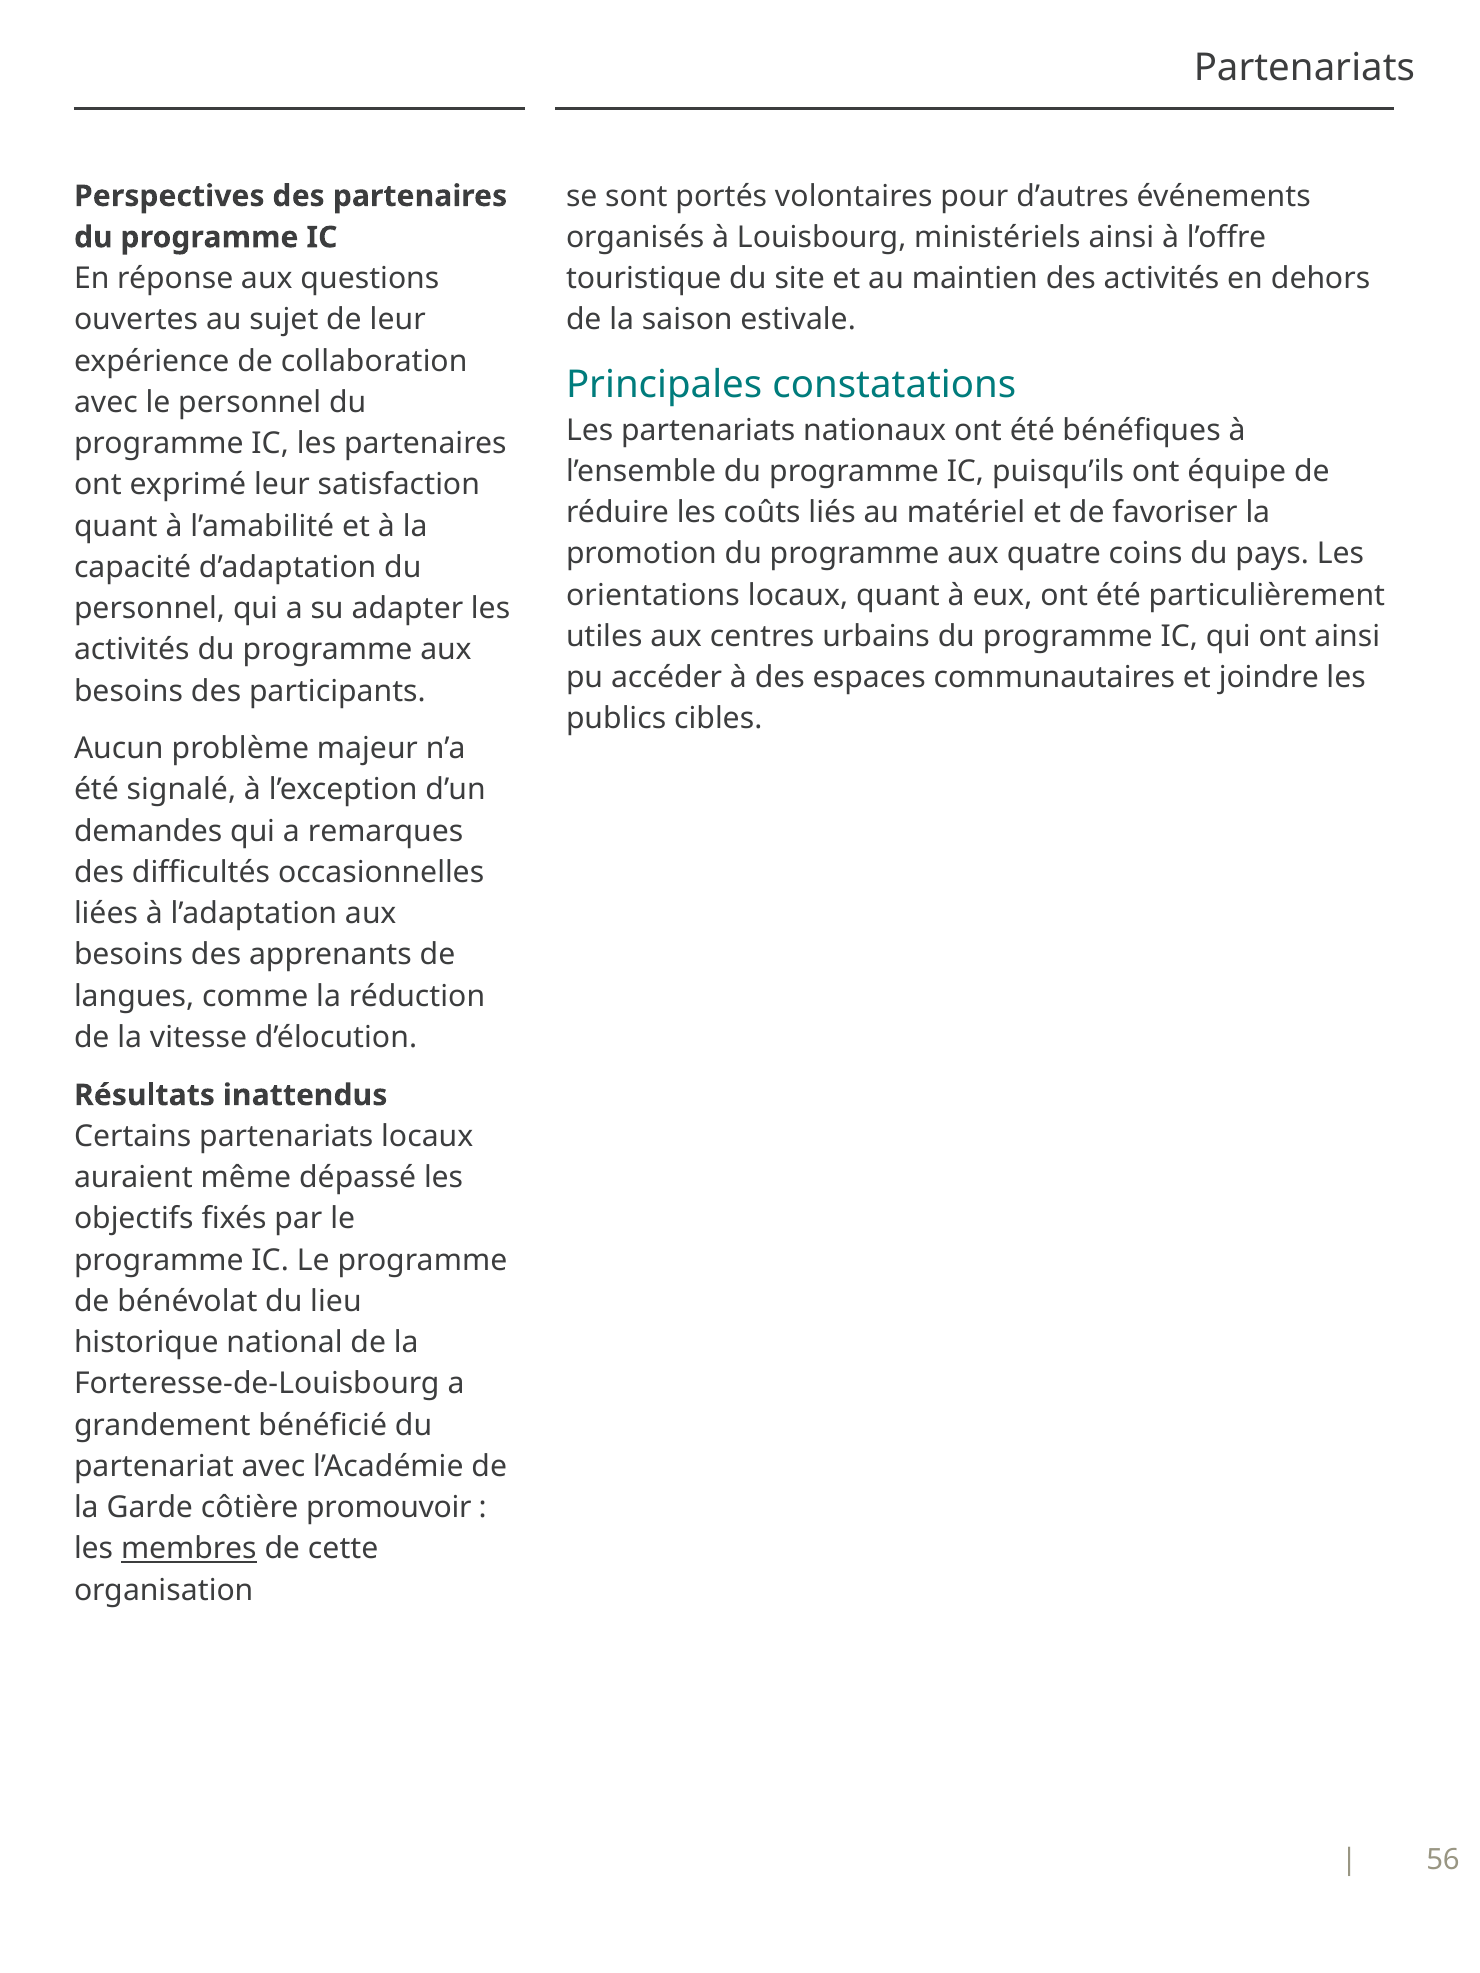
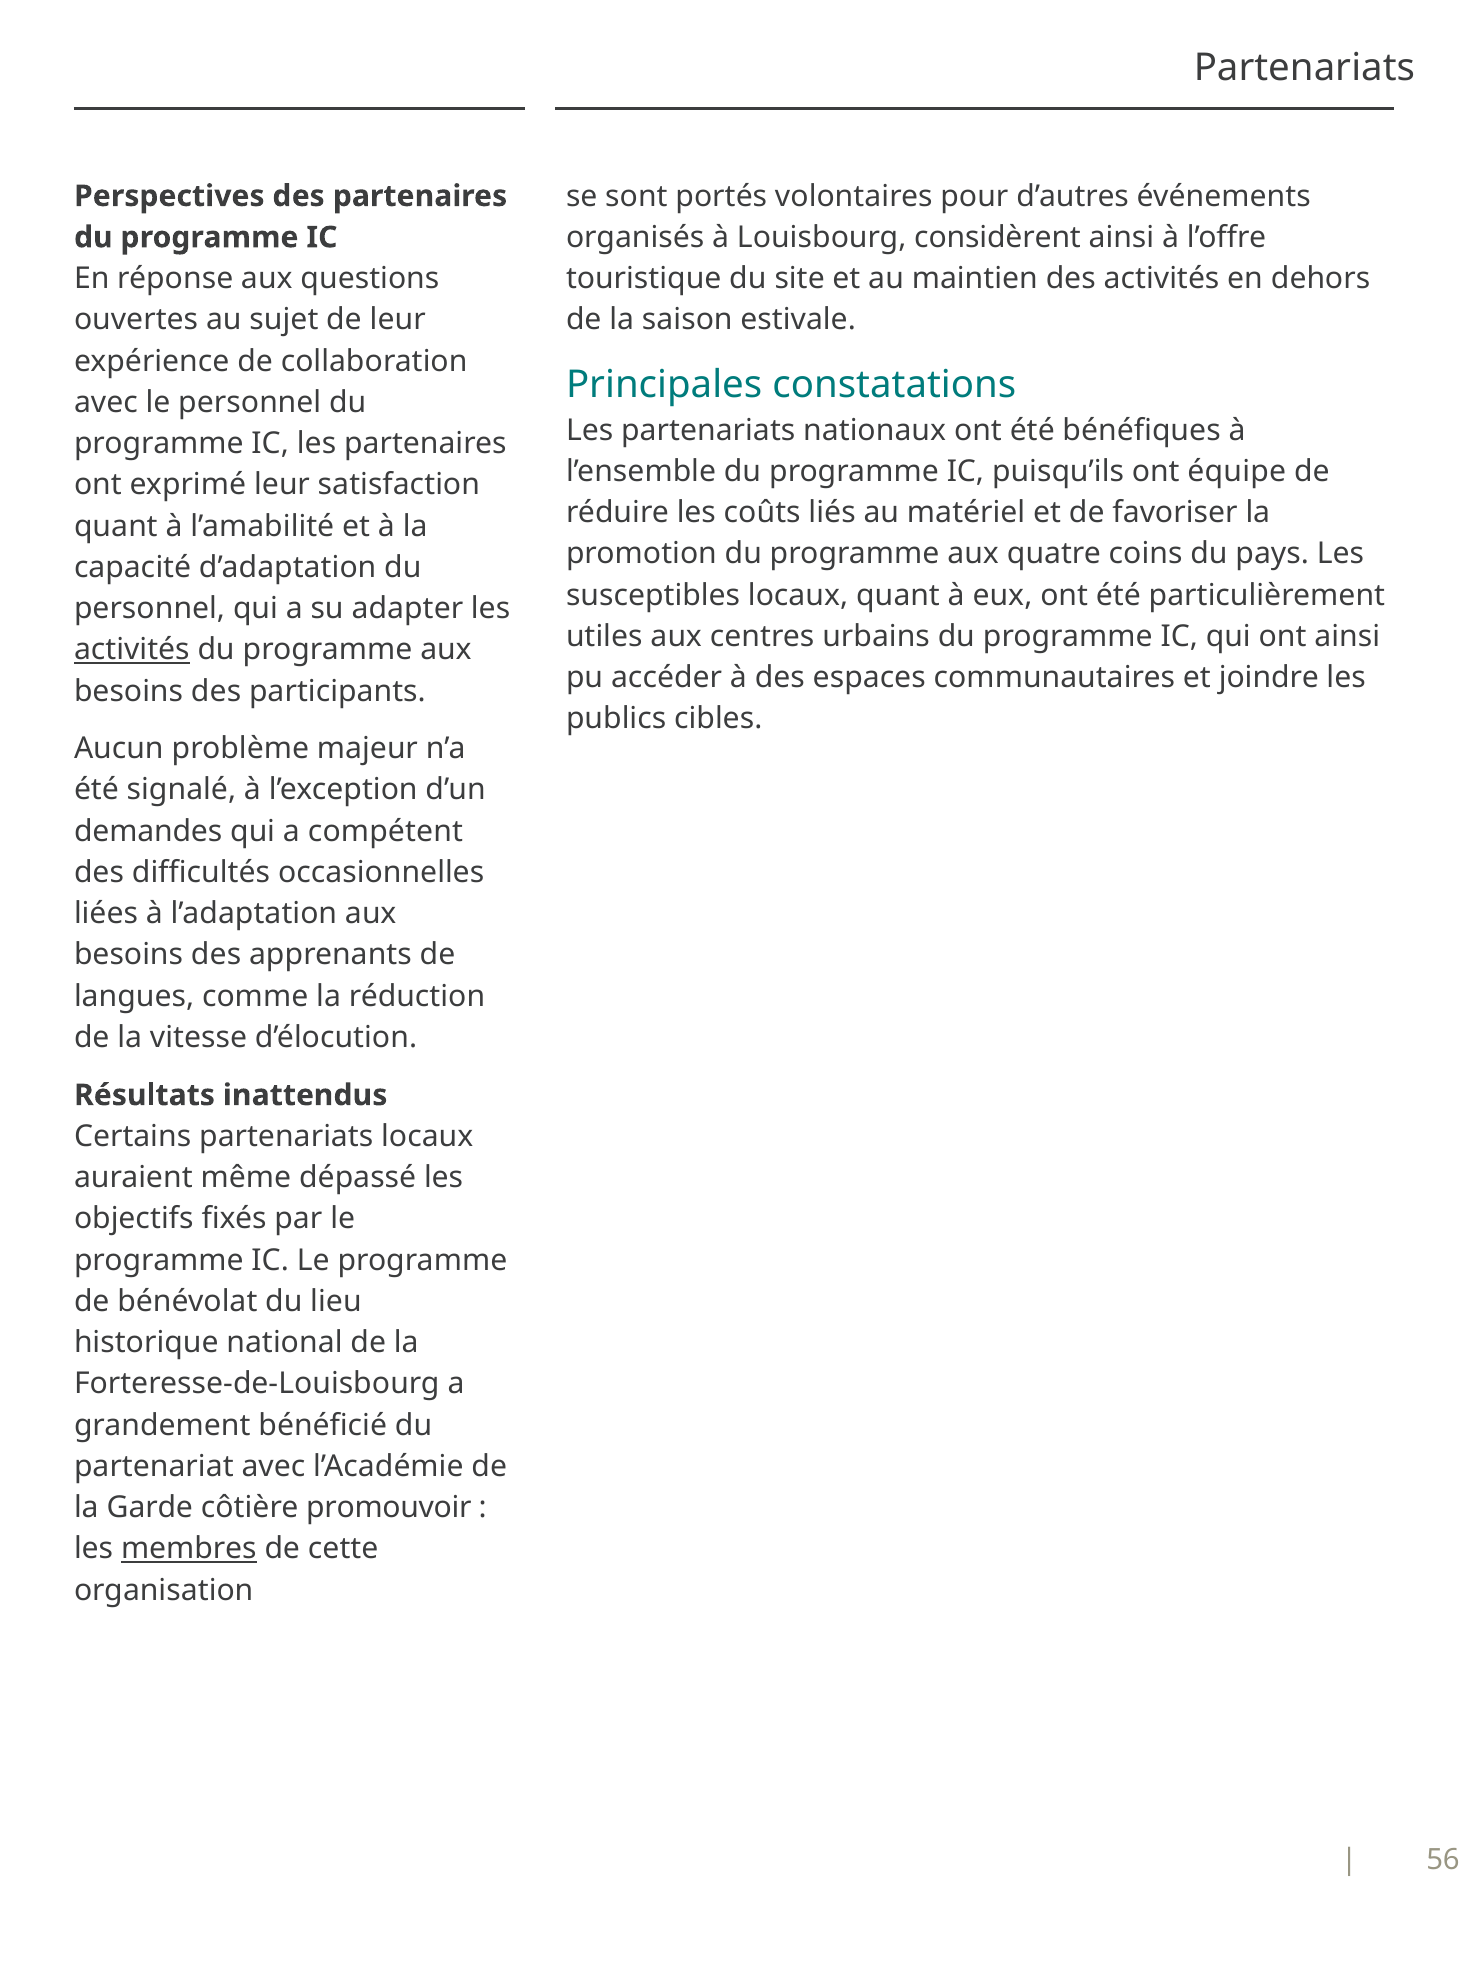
ministériels: ministériels -> considèrent (998, 237)
orientations: orientations -> susceptibles (653, 595)
activités underline: none -> present (132, 650)
remarques: remarques -> compétent (385, 831)
